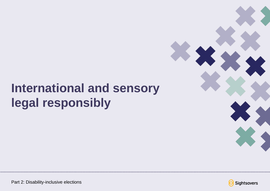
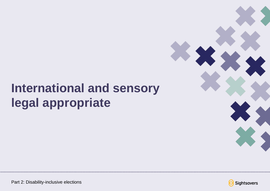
responsibly: responsibly -> appropriate (77, 103)
